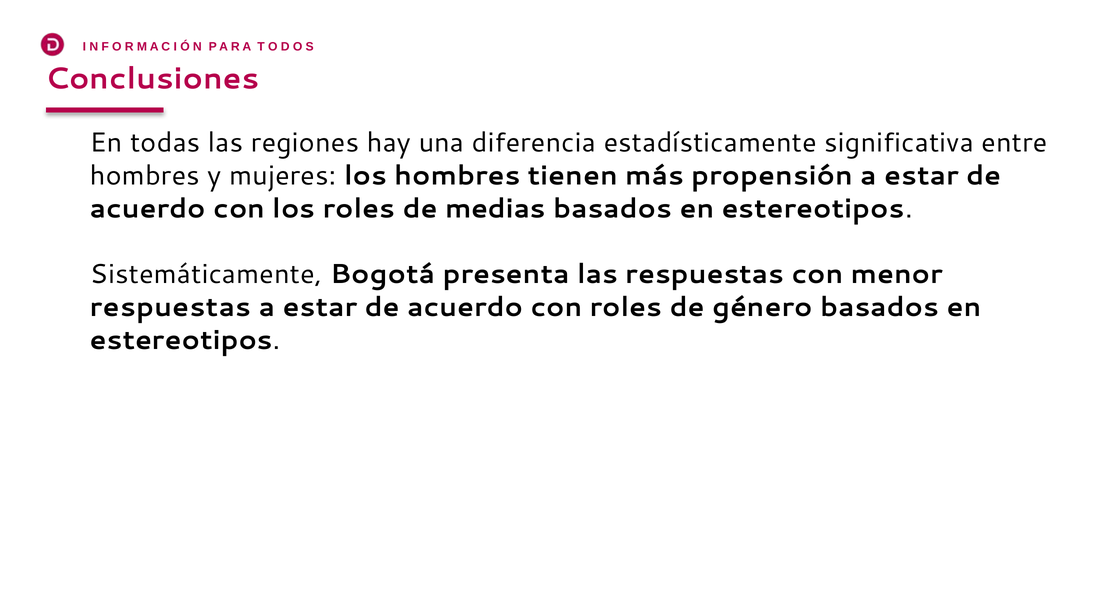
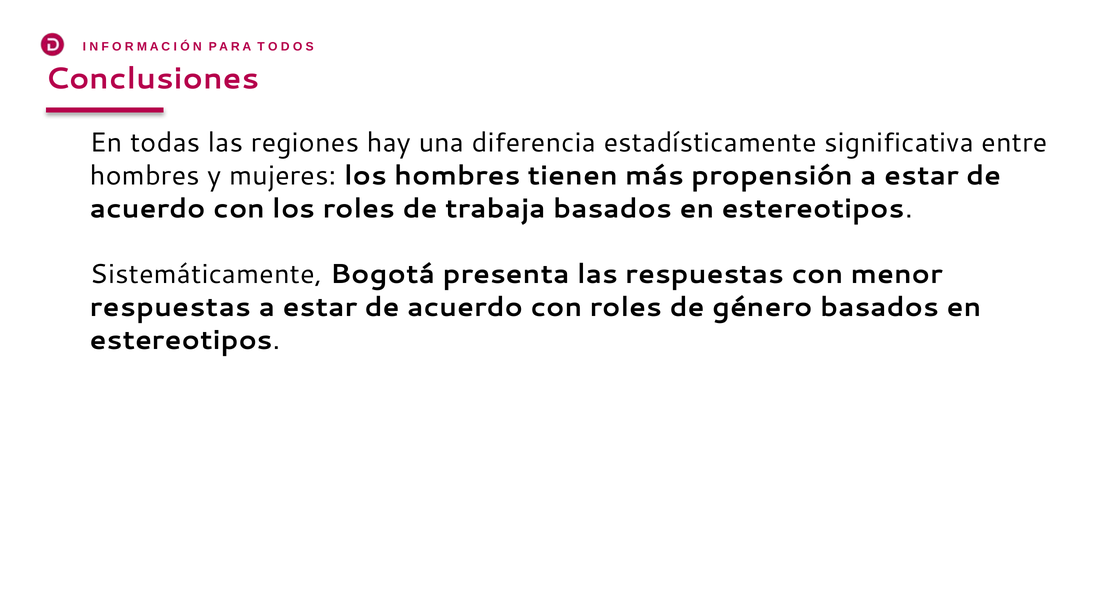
medias: medias -> trabaja (495, 209)
